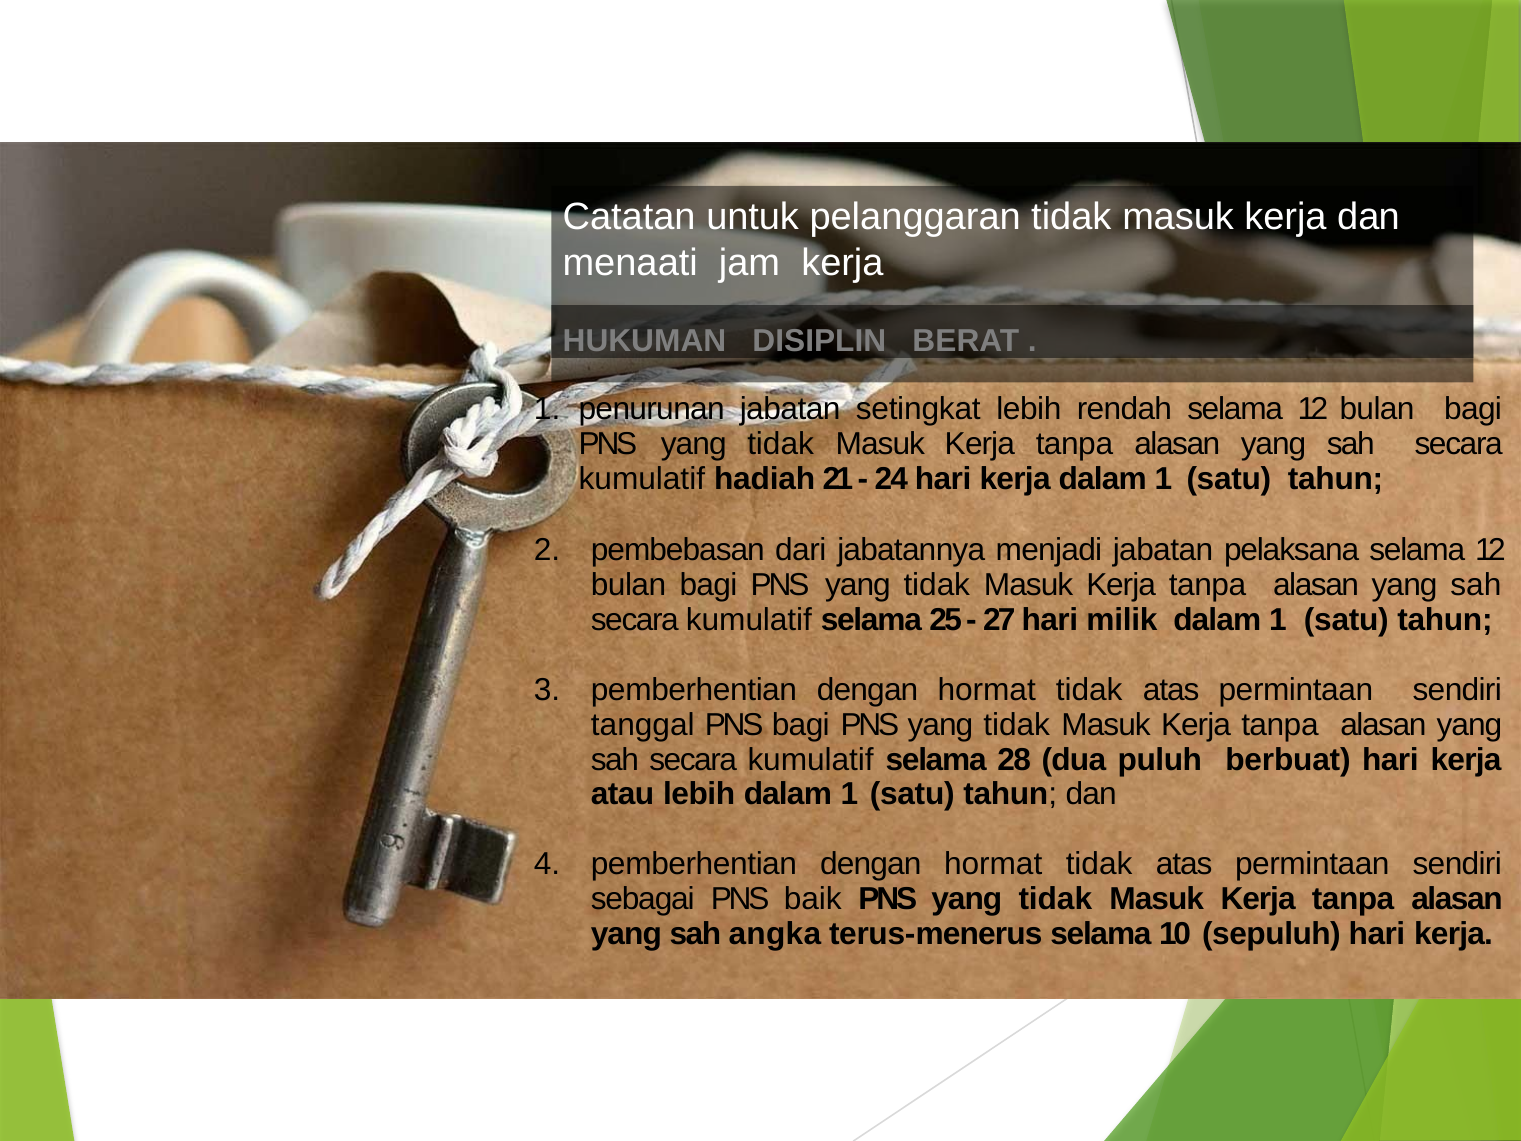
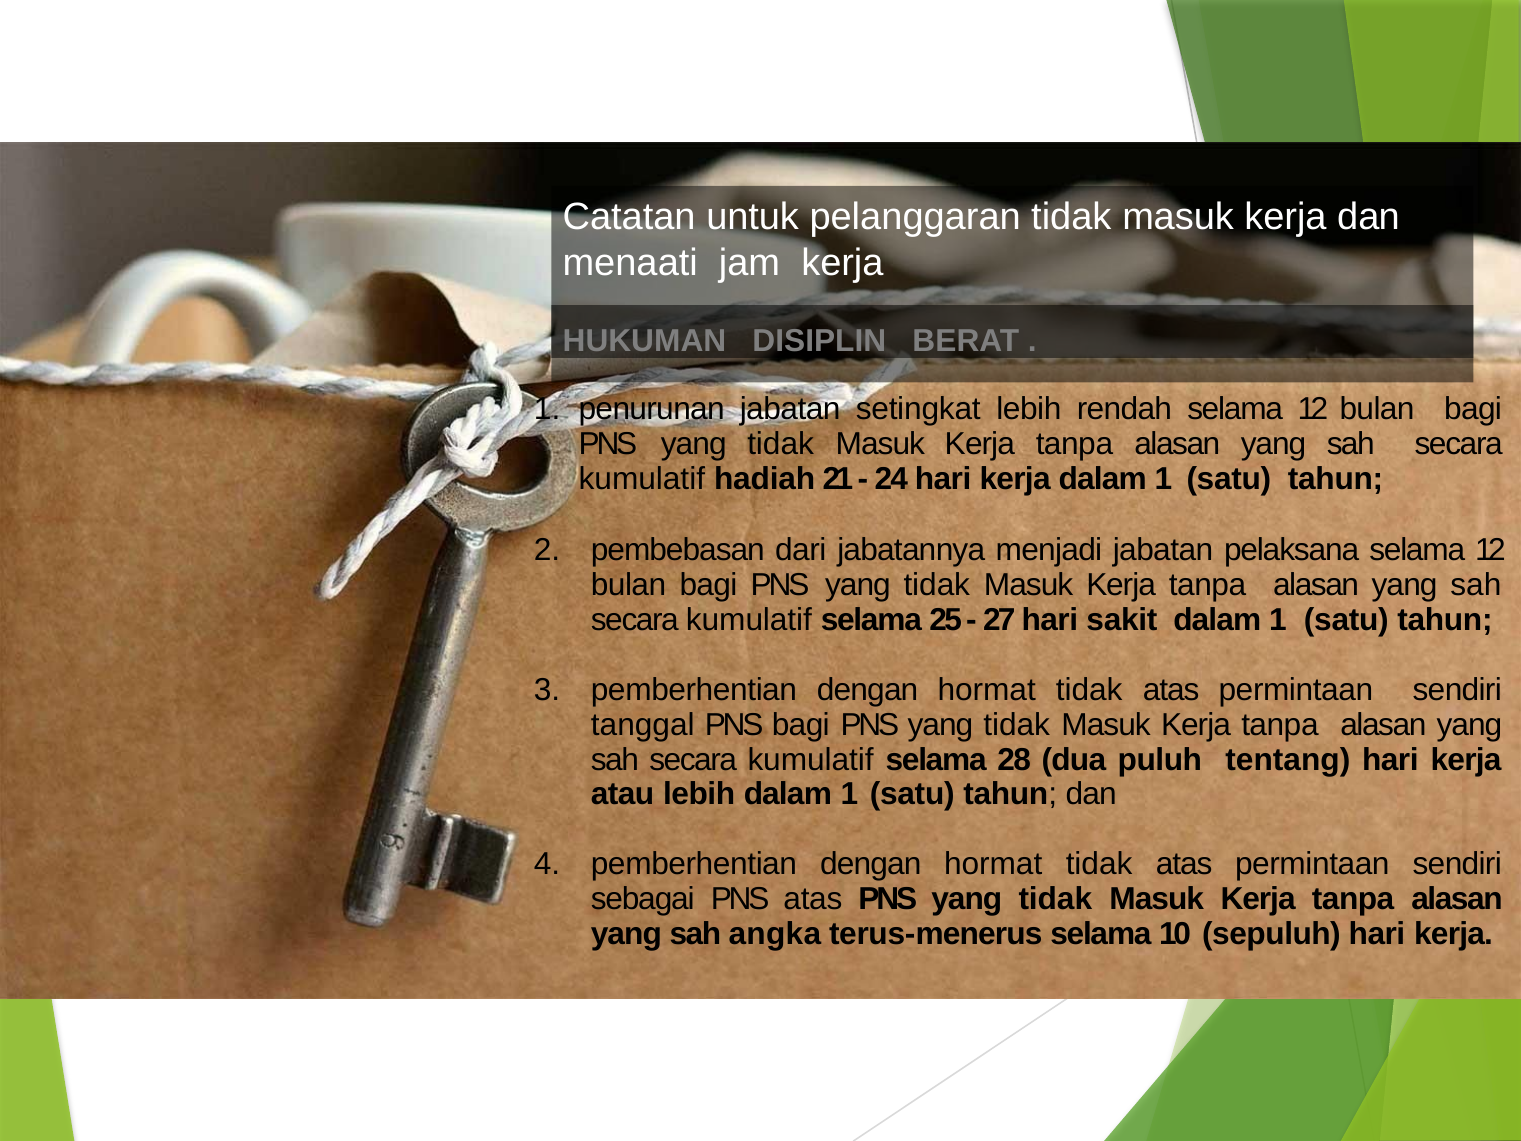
milik: milik -> sakit (1122, 620)
berbuat: berbuat -> tentang (1288, 759)
PNS baik: baik -> atas (813, 899)
